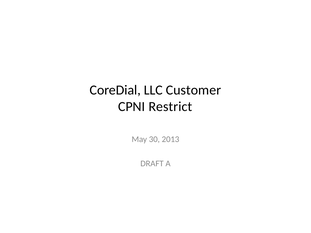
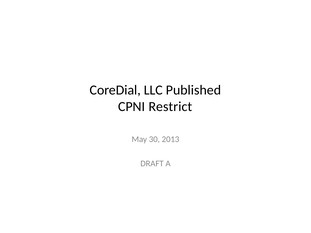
Customer: Customer -> Published (193, 90)
